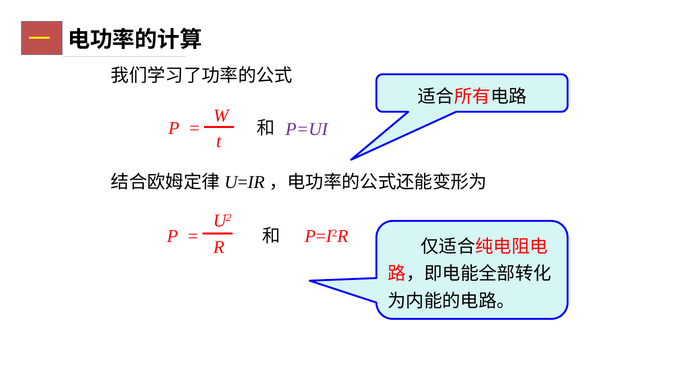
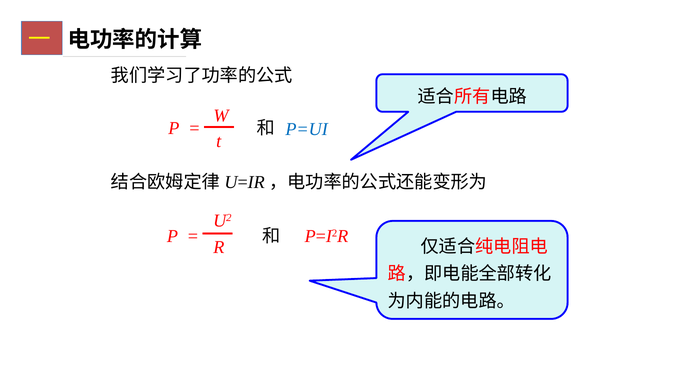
P=UI colour: purple -> blue (307, 129)
